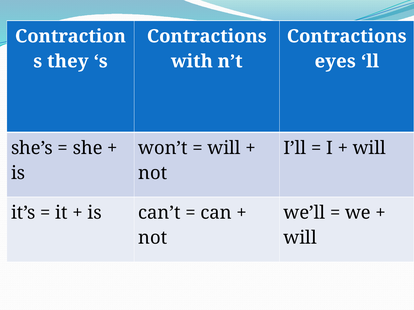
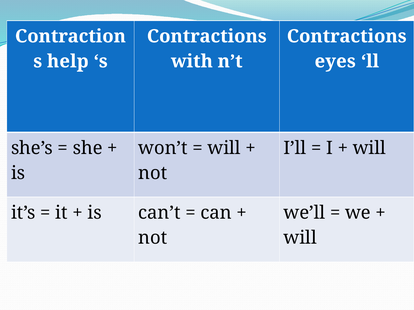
they: they -> help (68, 61)
